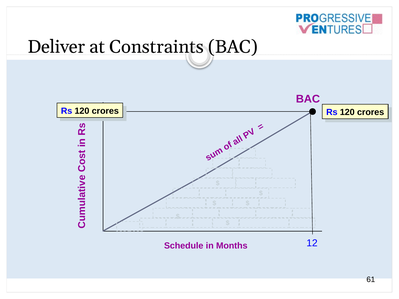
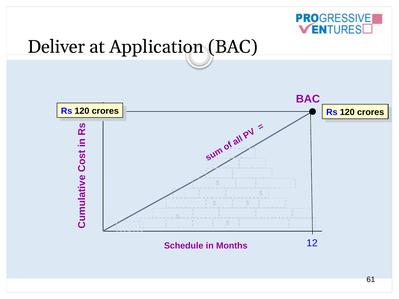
Constraints: Constraints -> Application (156, 47)
